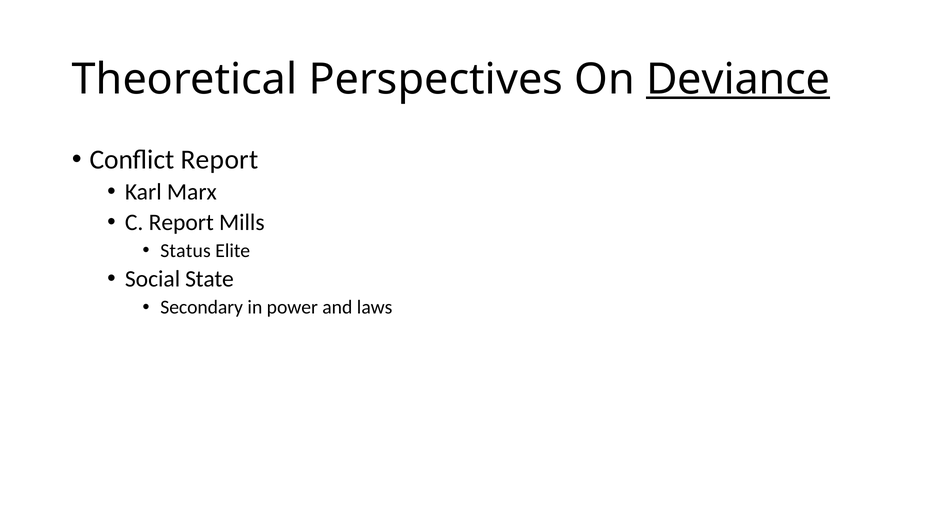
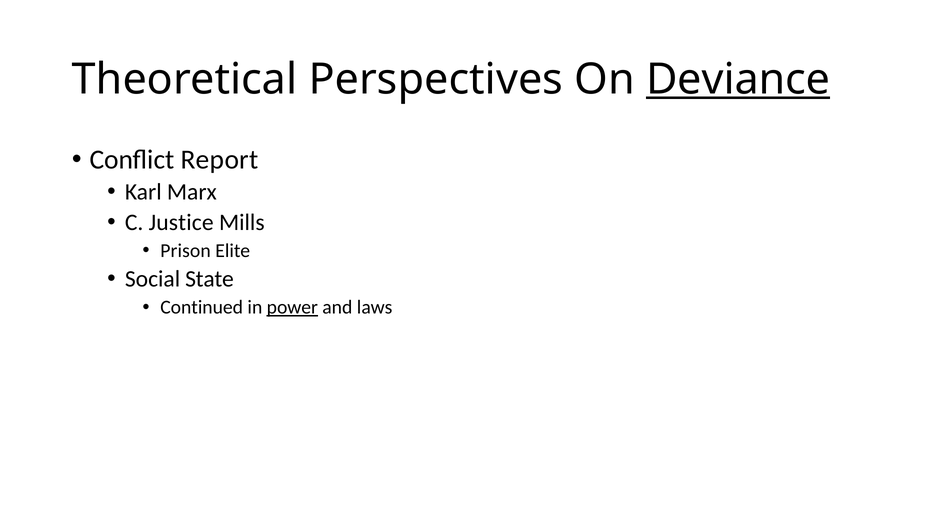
C Report: Report -> Justice (181, 222)
Status: Status -> Prison (186, 251)
Secondary: Secondary -> Continued (202, 307)
power underline: none -> present (292, 307)
